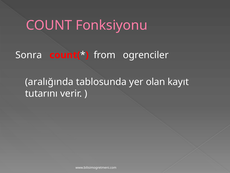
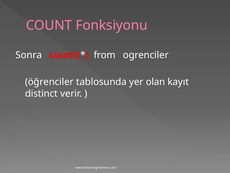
aralığında: aralığında -> öğrenciler (49, 82)
tutarını: tutarını -> distinct (41, 93)
